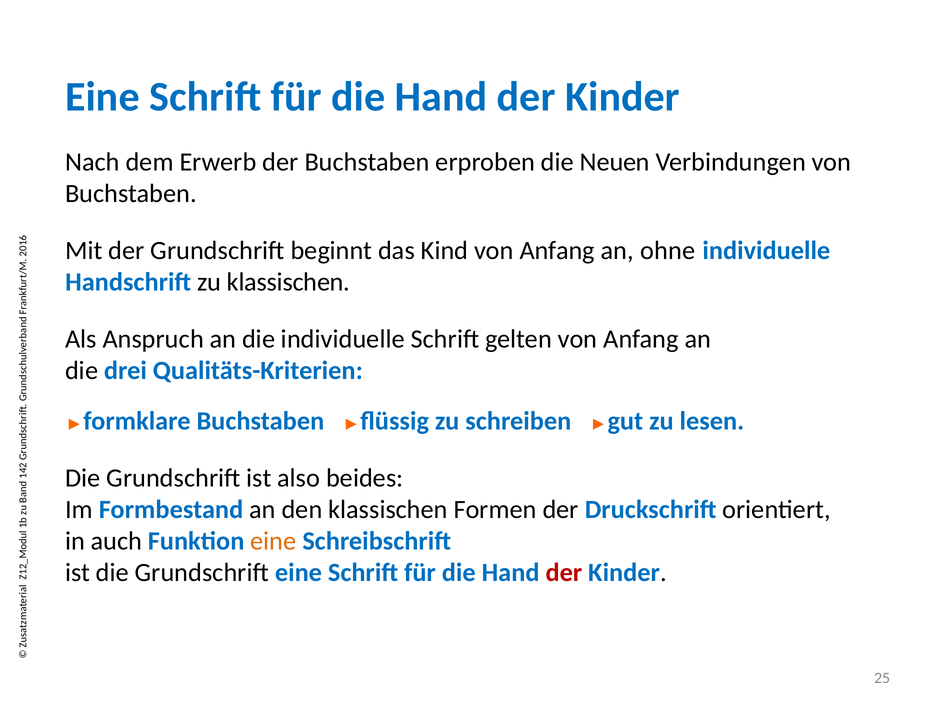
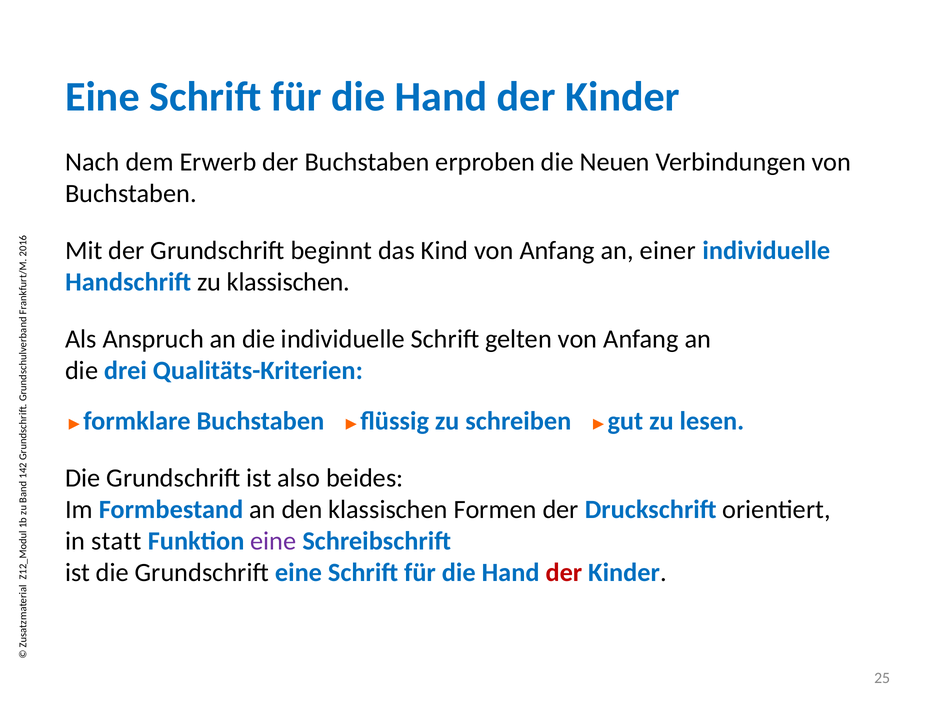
ohne: ohne -> einer (668, 251)
auch: auch -> statt (116, 541)
eine colour: orange -> purple (273, 541)
